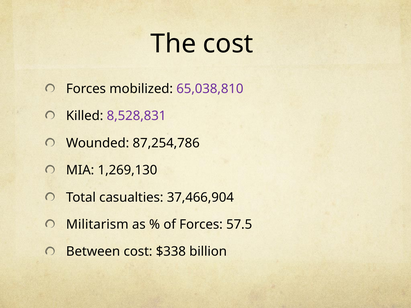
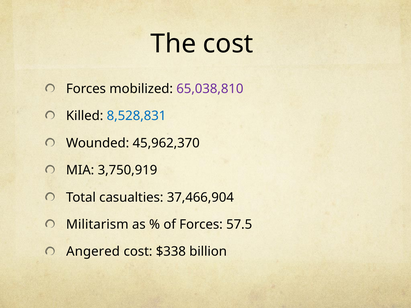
8,528,831 colour: purple -> blue (137, 116)
87,254,786: 87,254,786 -> 45,962,370 (166, 143)
1,269,130: 1,269,130 -> 3,750,919 (127, 170)
Between: Between -> Angered (93, 252)
